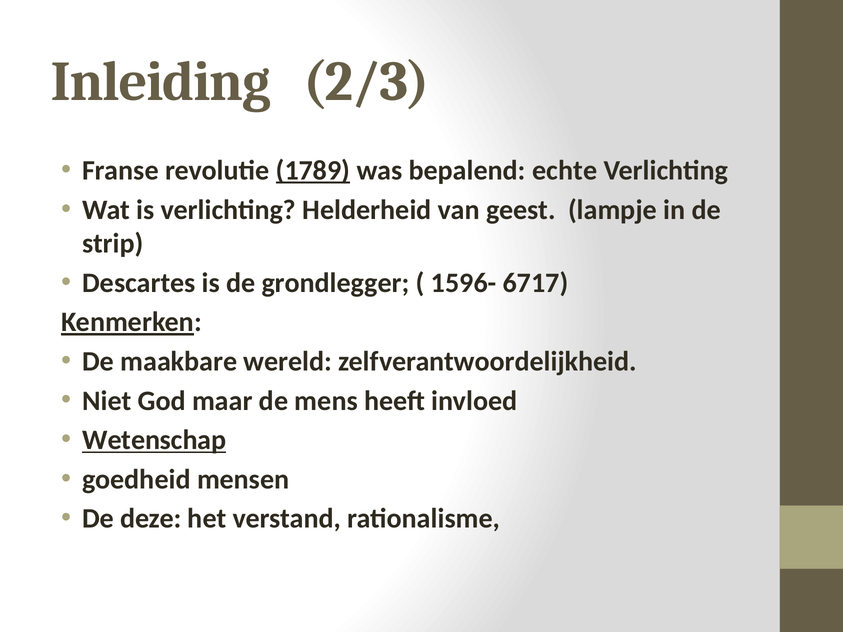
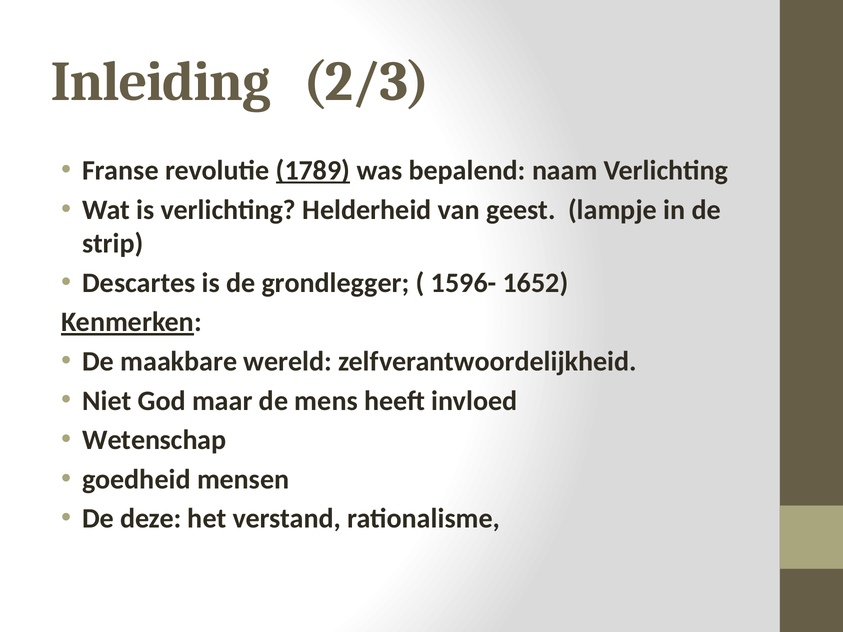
echte: echte -> naam (565, 171)
6717: 6717 -> 1652 (536, 283)
Wetenschap underline: present -> none (154, 440)
